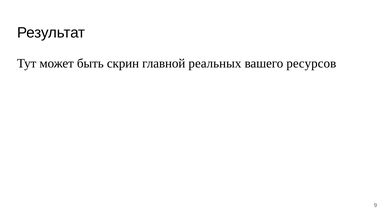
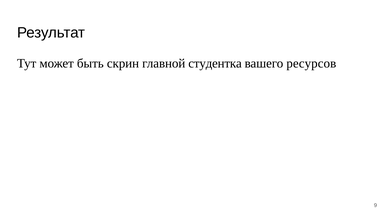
реальных: реальных -> студентка (215, 63)
